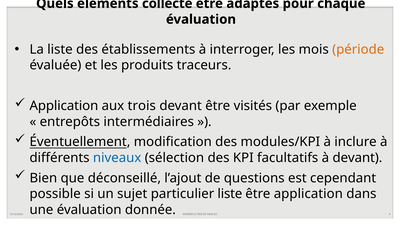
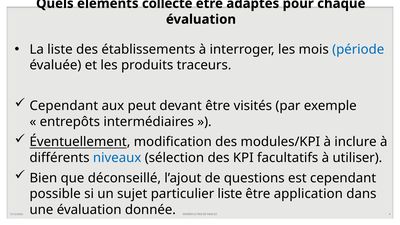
période colour: orange -> blue (358, 49)
Application: Application -> Cependant (64, 106)
trois: trois -> peut (142, 106)
à devant: devant -> utiliser (357, 158)
